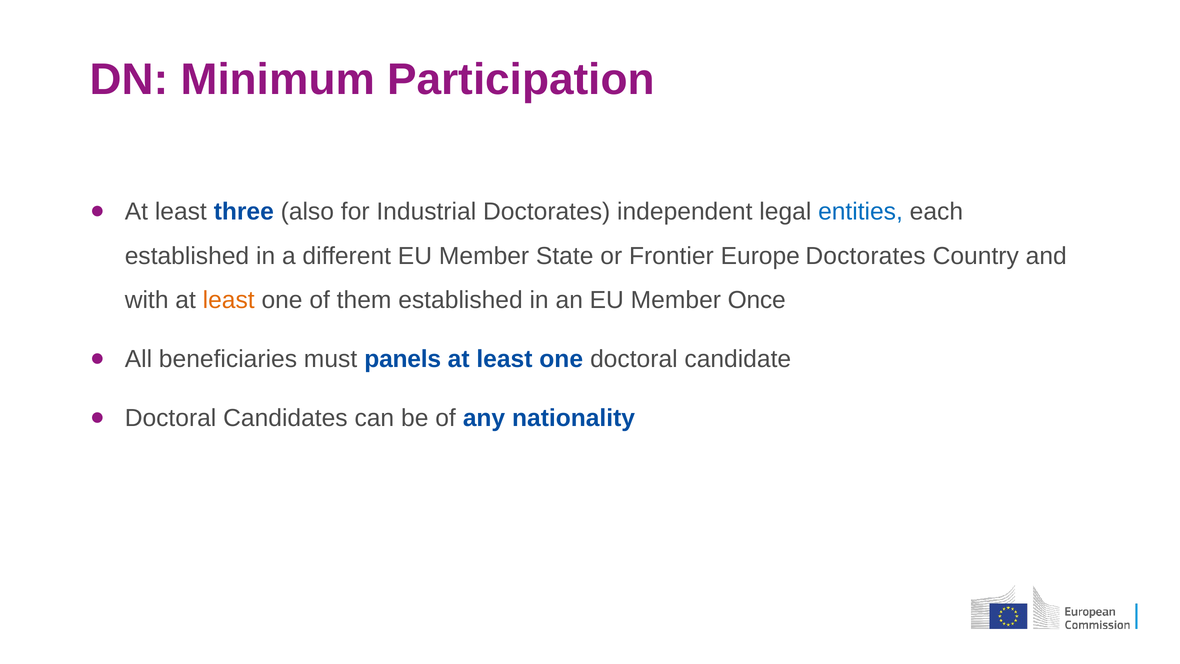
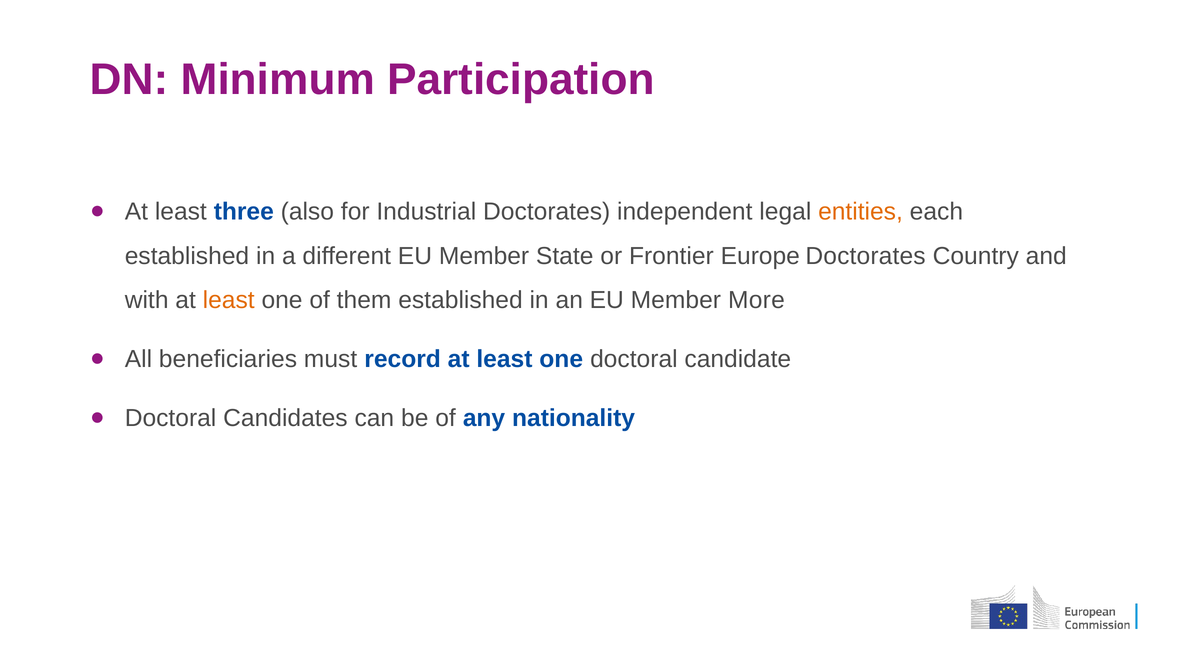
entities colour: blue -> orange (860, 212)
Once: Once -> More (756, 300)
panels: panels -> record (403, 359)
